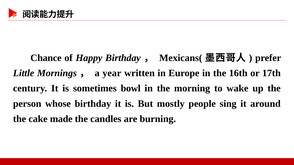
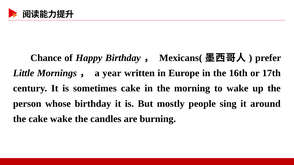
sometimes bowl: bowl -> cake (131, 89)
cake made: made -> wake (61, 119)
